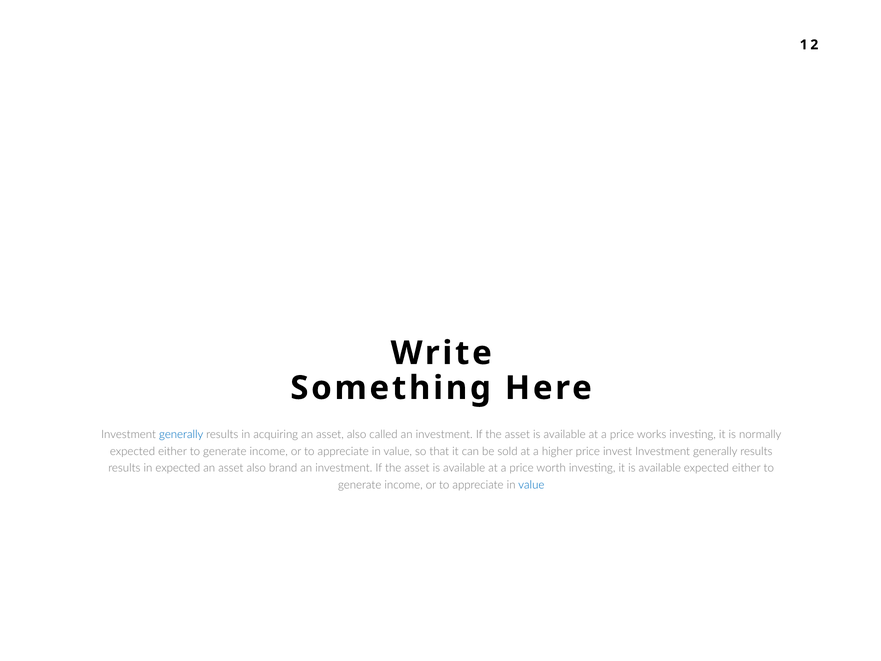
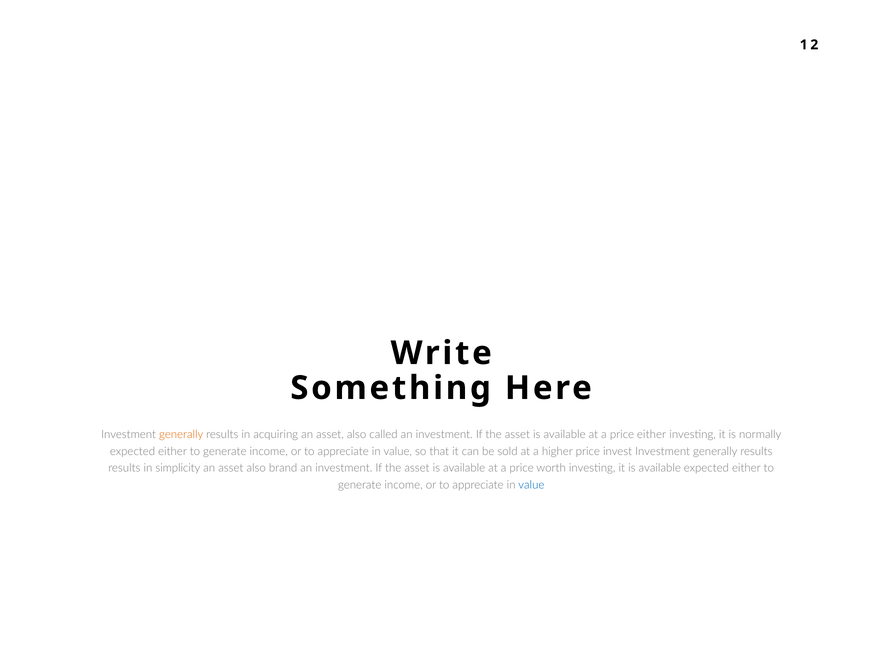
generally colour: blue -> orange (181, 434)
price works: works -> either (652, 434)
in expected: expected -> simplicity (178, 468)
